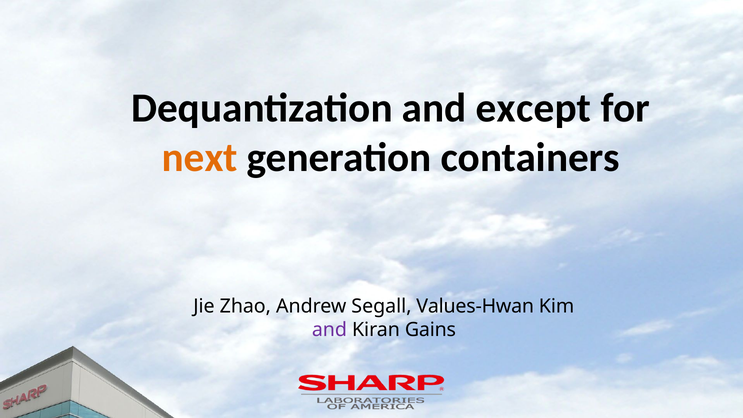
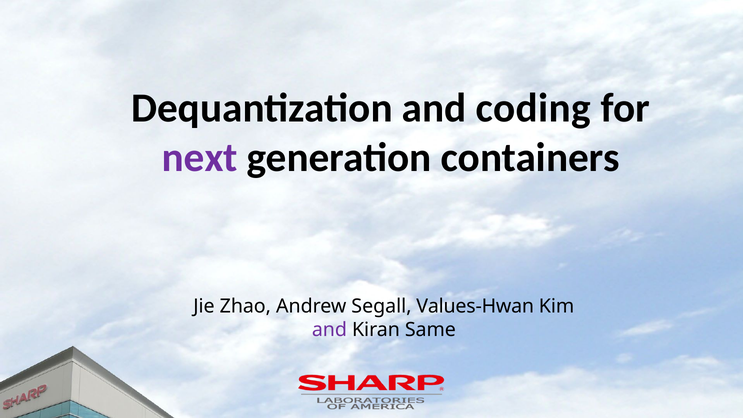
except: except -> coding (533, 108)
next colour: orange -> purple (200, 158)
Gains: Gains -> Same (430, 330)
